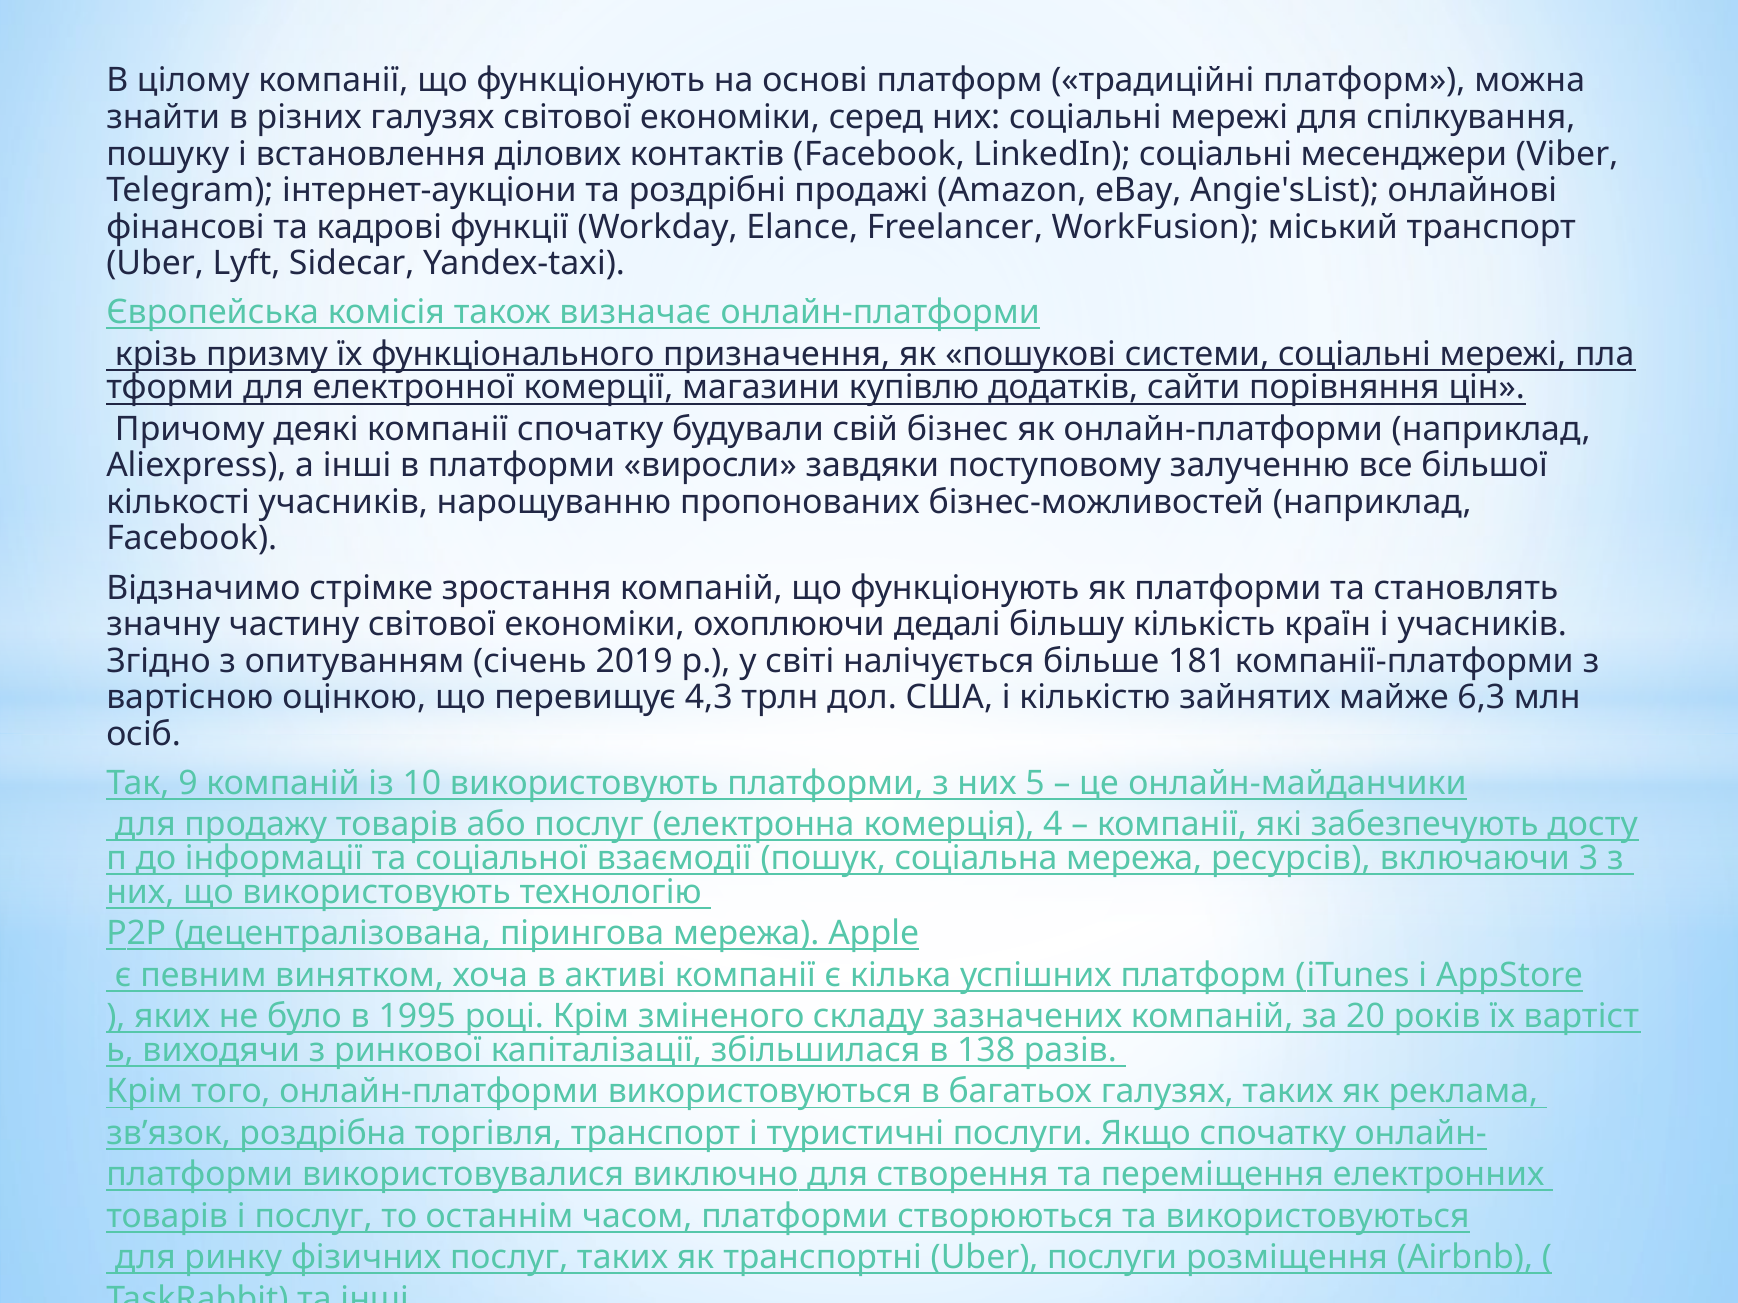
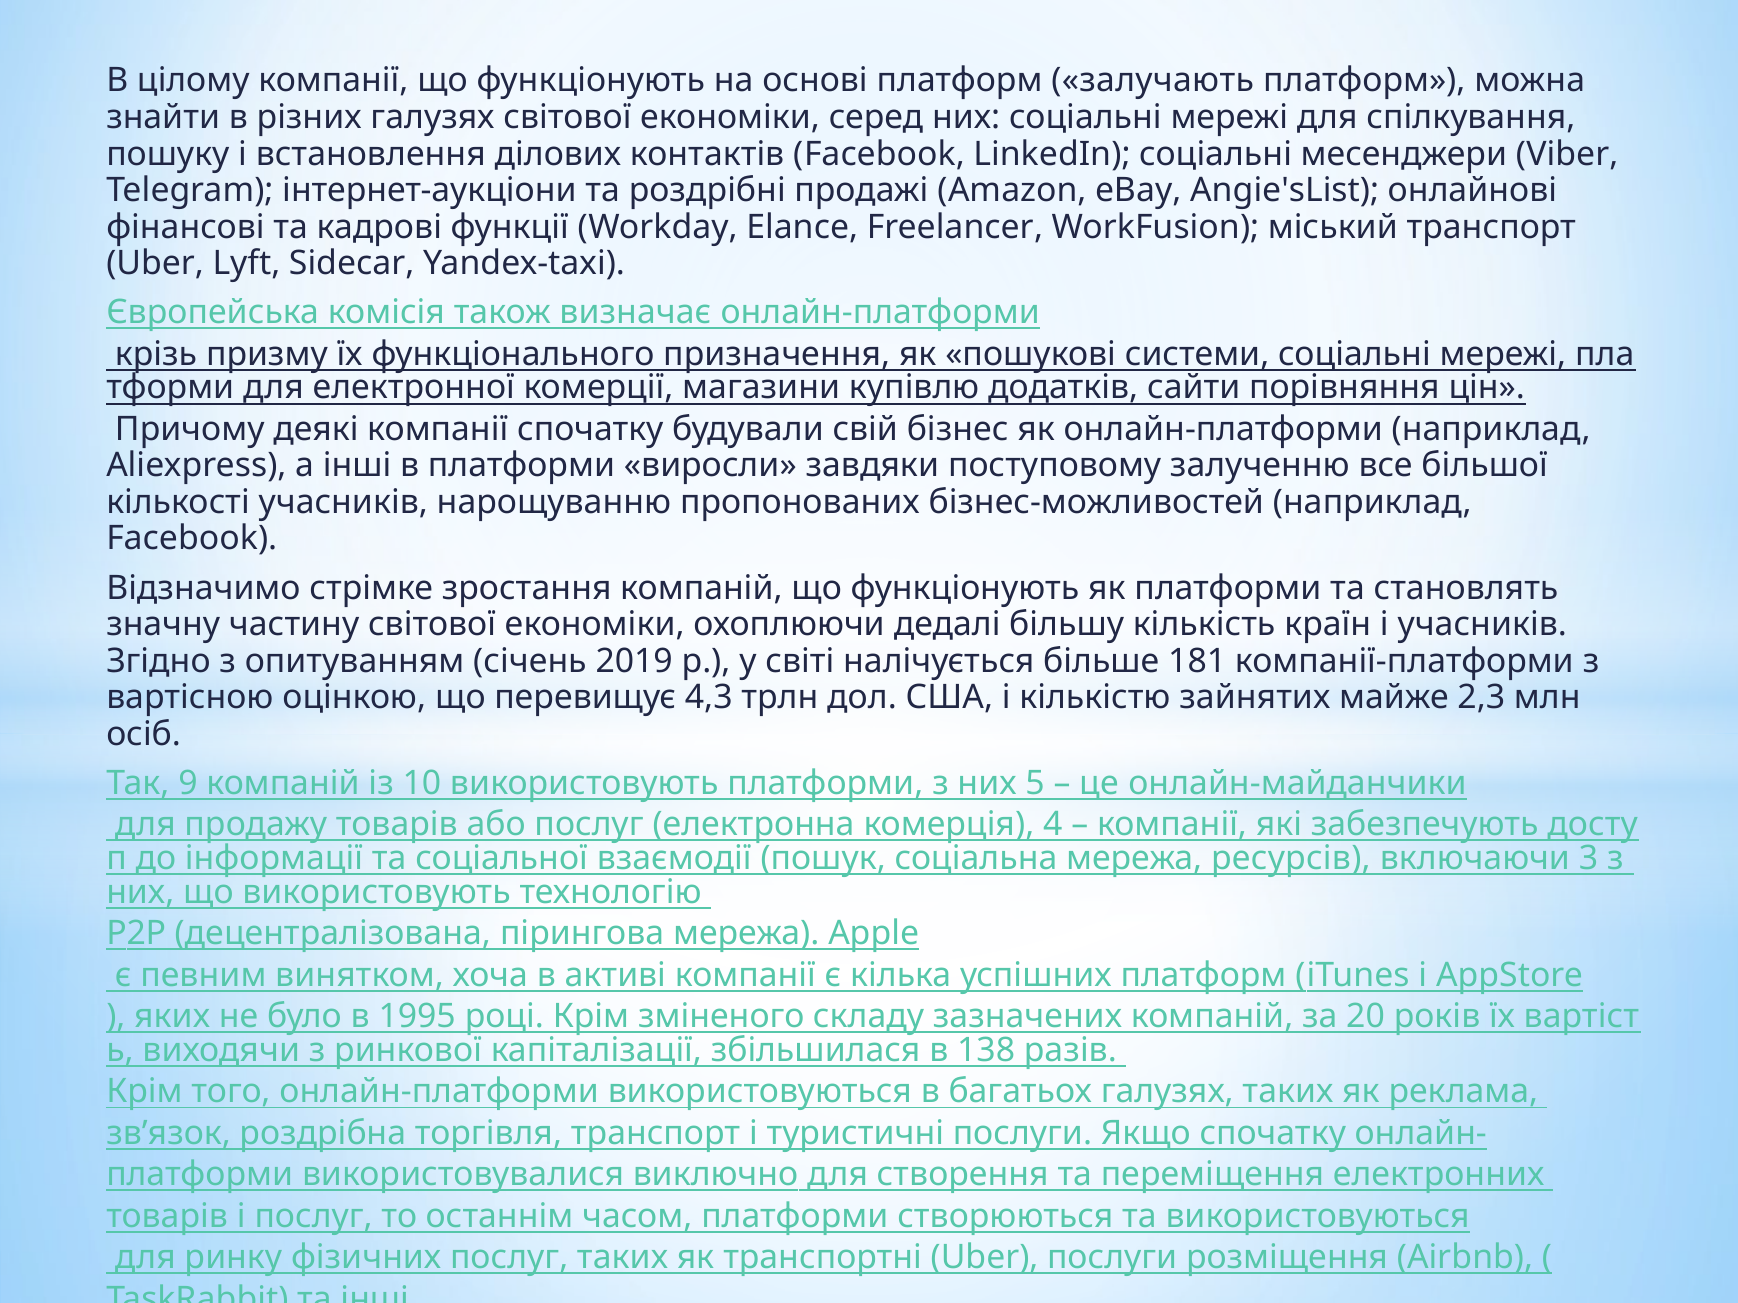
традиційні: традиційні -> залучають (1153, 81)
6,3: 6,3 -> 2,3 (1481, 698)
